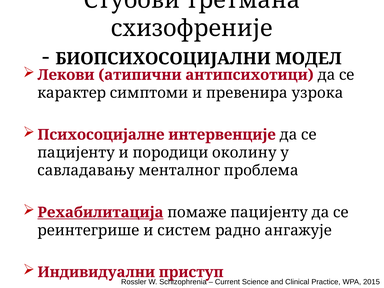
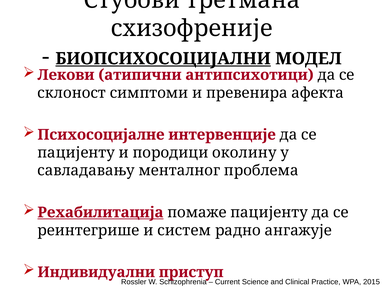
БИОПСИХОСОЦИЈАЛНИ underline: none -> present (163, 59)
карактер: карактер -> склоност (72, 93)
узрока: узрока -> афекта (318, 93)
